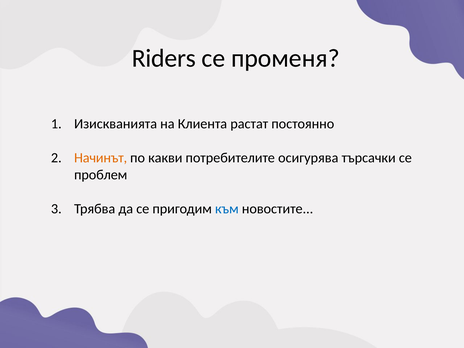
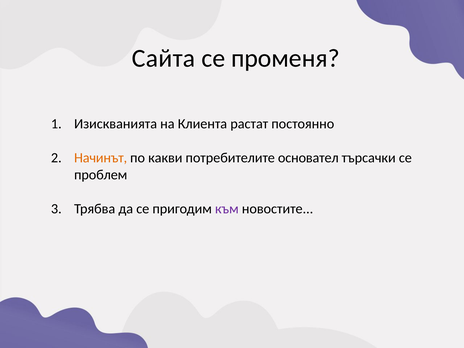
Riders: Riders -> Сайтa (164, 58)
осигурява: осигурява -> основател (308, 158)
към colour: blue -> purple (227, 209)
